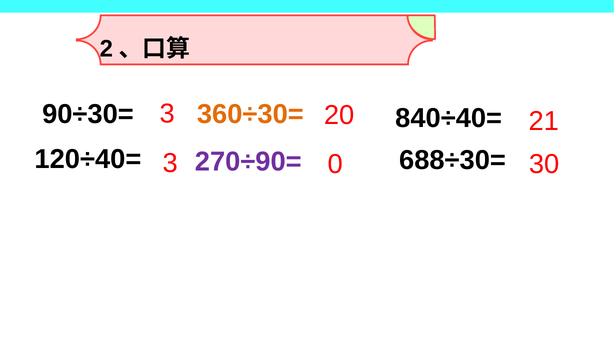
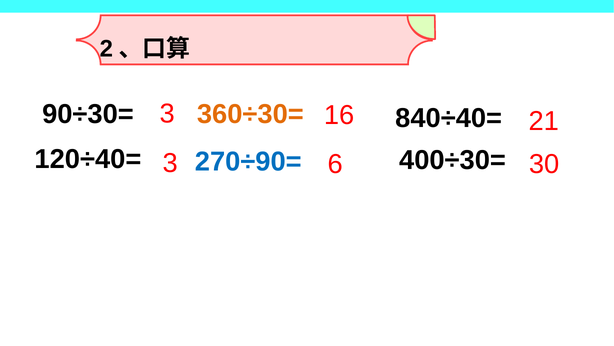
20: 20 -> 16 (339, 115)
270÷90= colour: purple -> blue (248, 161)
688÷30=: 688÷30= -> 400÷30= (452, 160)
0: 0 -> 6 (335, 164)
